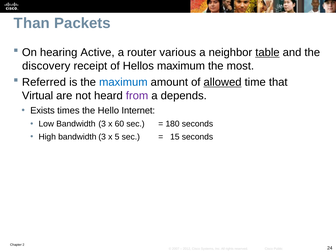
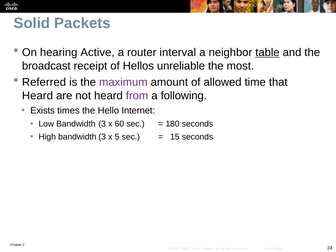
Than: Than -> Solid (32, 23)
various: various -> interval (178, 52)
discovery: discovery -> broadcast (46, 66)
Hellos maximum: maximum -> unreliable (181, 66)
maximum colour: blue -> purple (123, 82)
allowed underline: present -> none (223, 82)
Virtual: Virtual -> Heard (37, 96)
depends: depends -> following (184, 96)
